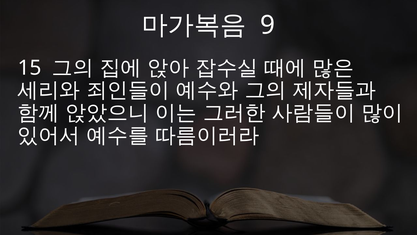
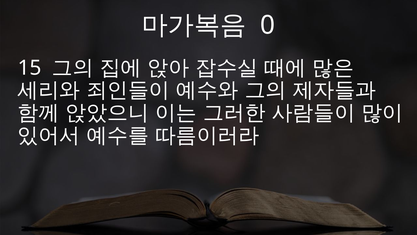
9: 9 -> 0 (268, 25)
